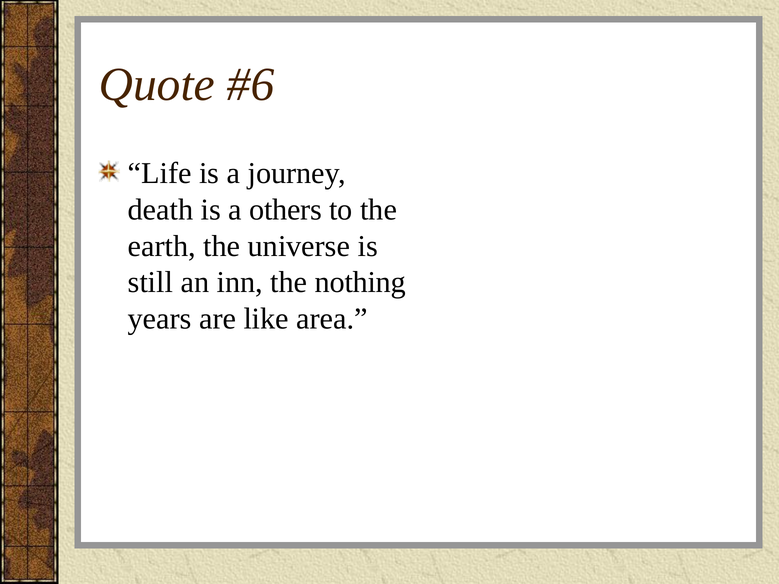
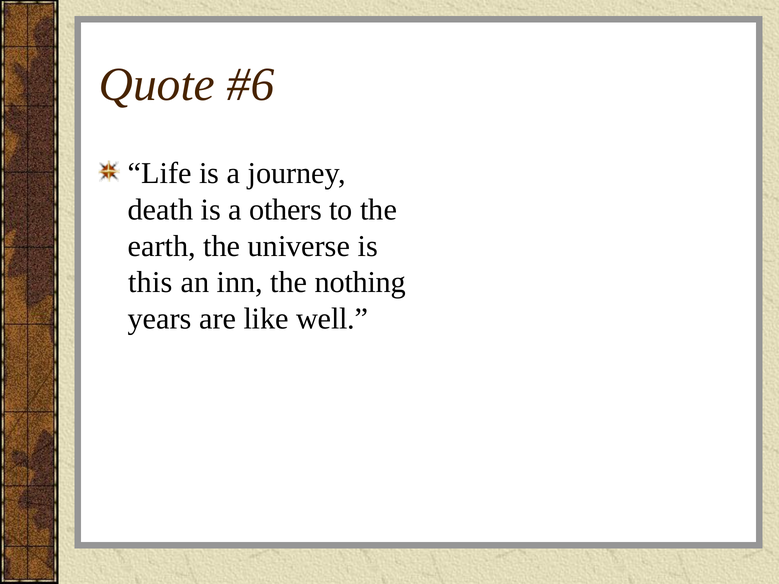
still: still -> this (150, 283)
area: area -> well (332, 319)
